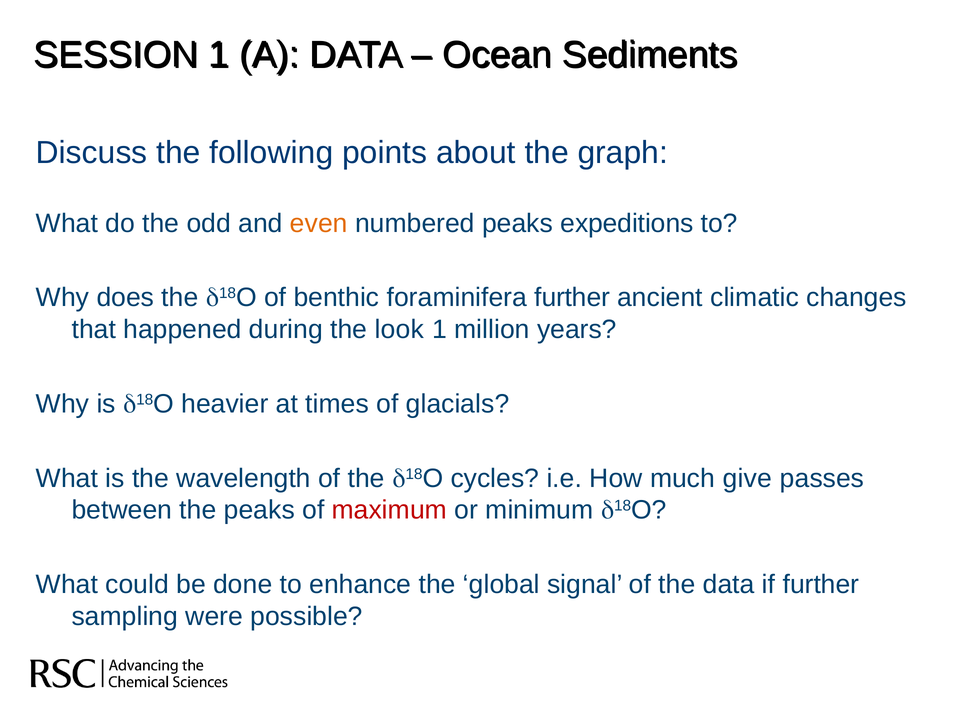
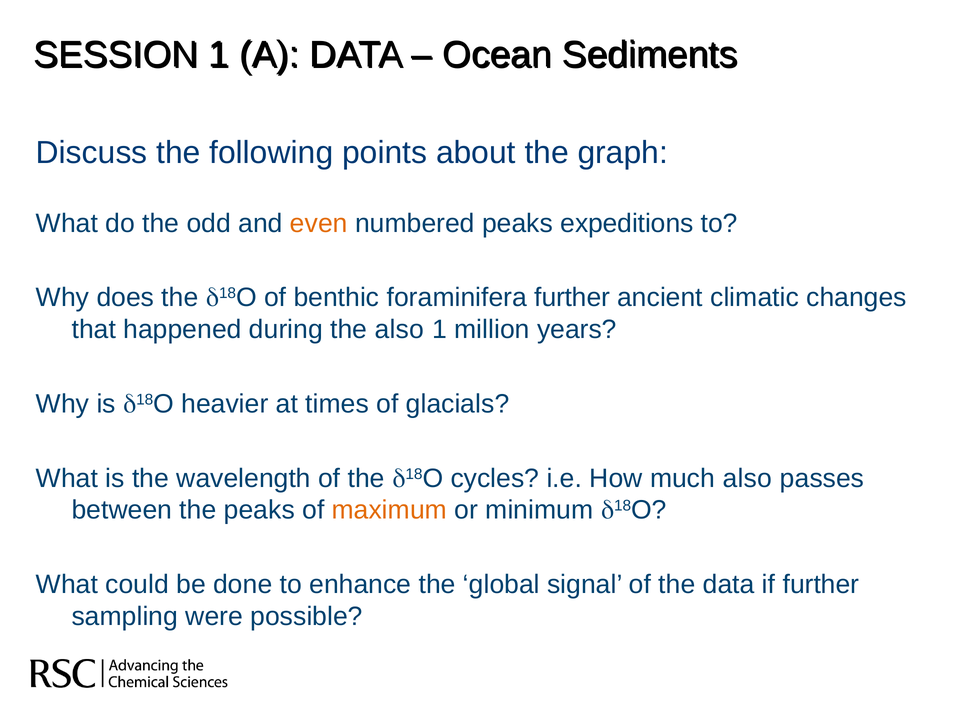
the look: look -> also (399, 330)
much give: give -> also (747, 478)
maximum colour: red -> orange (389, 510)
